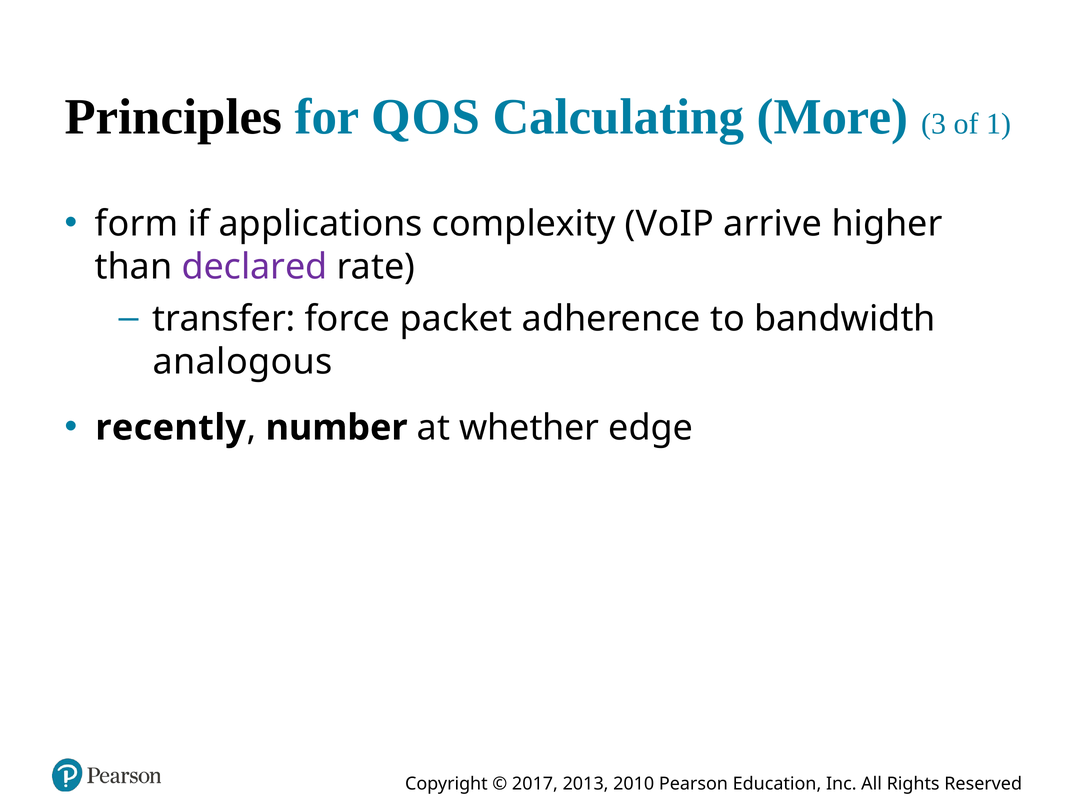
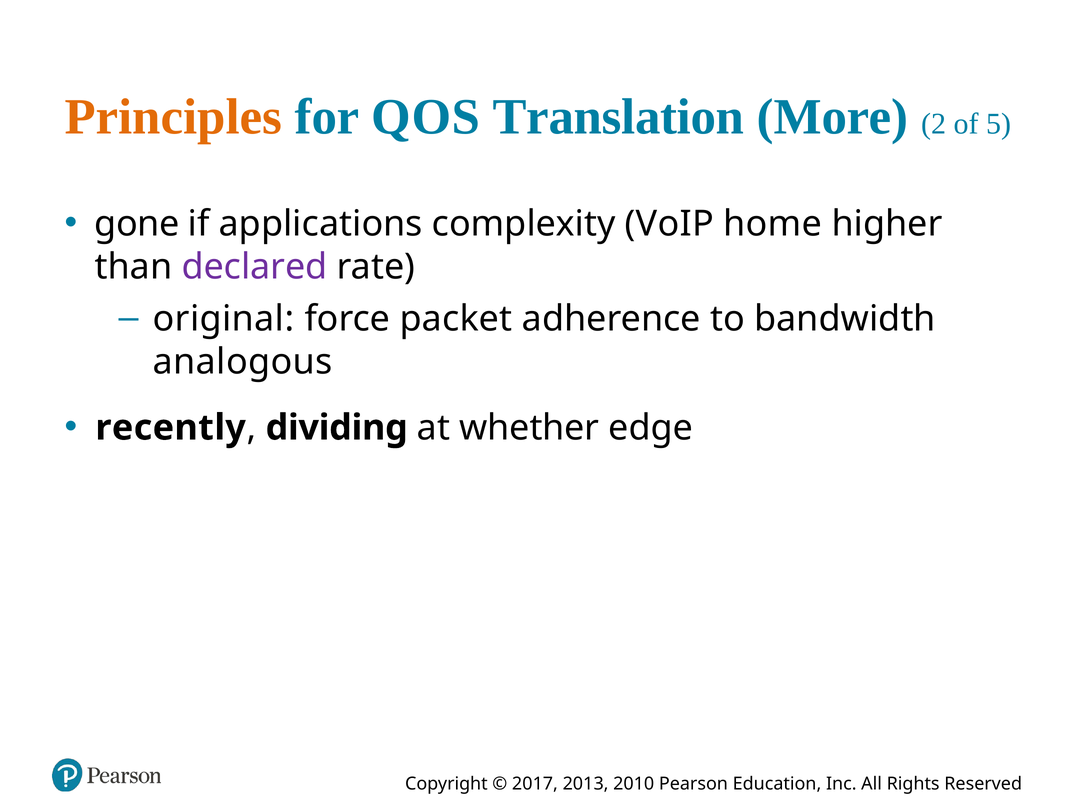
Principles colour: black -> orange (173, 117)
Calculating: Calculating -> Translation (618, 117)
3: 3 -> 2 (934, 124)
1: 1 -> 5 (999, 124)
form: form -> gone (137, 224)
arrive: arrive -> home (773, 224)
transfer: transfer -> original (224, 319)
number: number -> dividing (337, 428)
